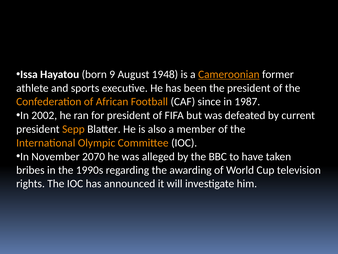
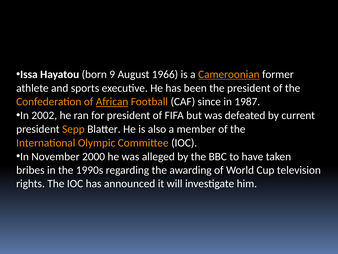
1948: 1948 -> 1966 (165, 74)
African underline: none -> present (112, 102)
2070: 2070 -> 2000 (94, 156)
